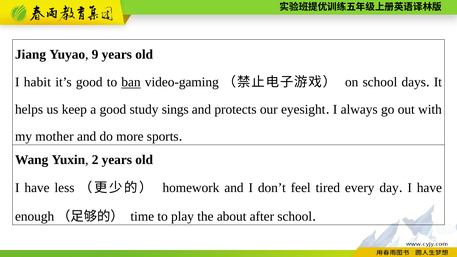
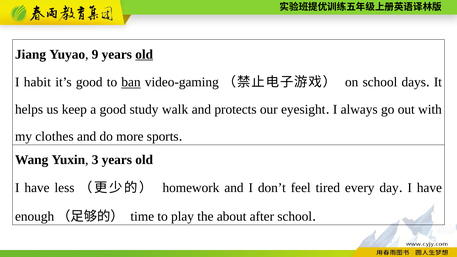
old underline: none -> present (144, 54)
sings: sings -> walk (175, 109)
mother: mother -> clothes (54, 137)
2: 2 -> 3 (95, 160)
